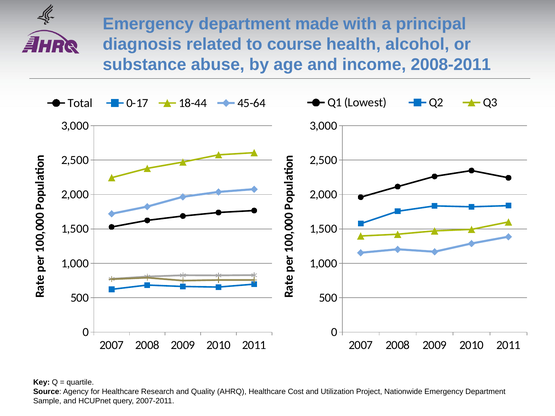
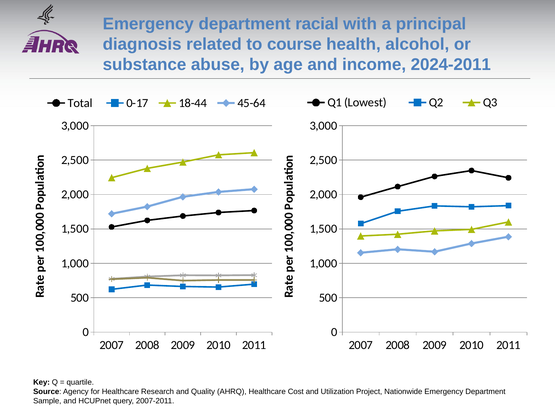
made: made -> racial (317, 24)
2008-2011: 2008-2011 -> 2024-2011 (451, 65)
